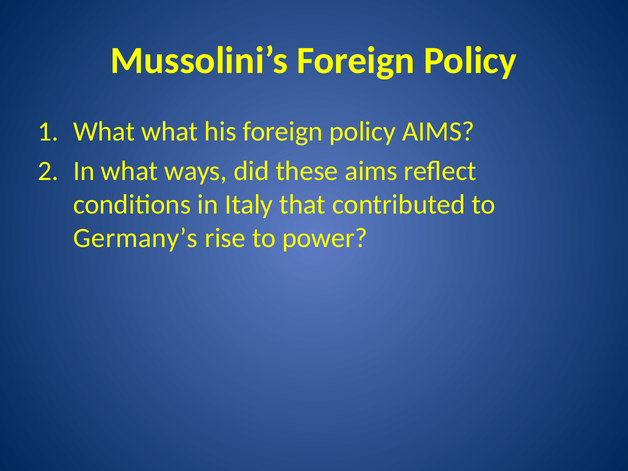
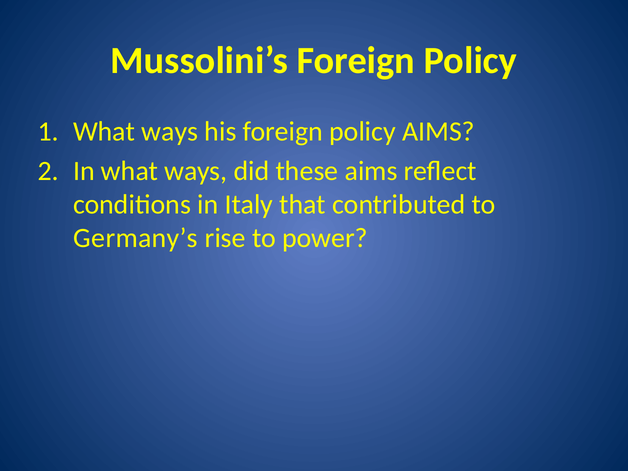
what: what -> ways (170, 132)
